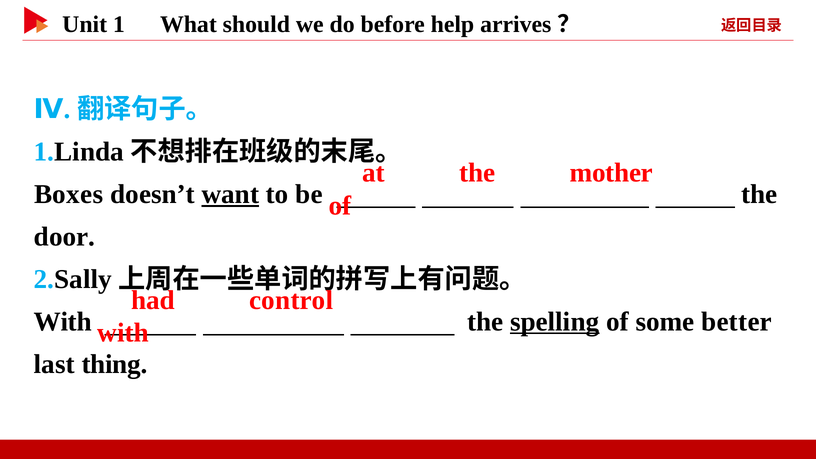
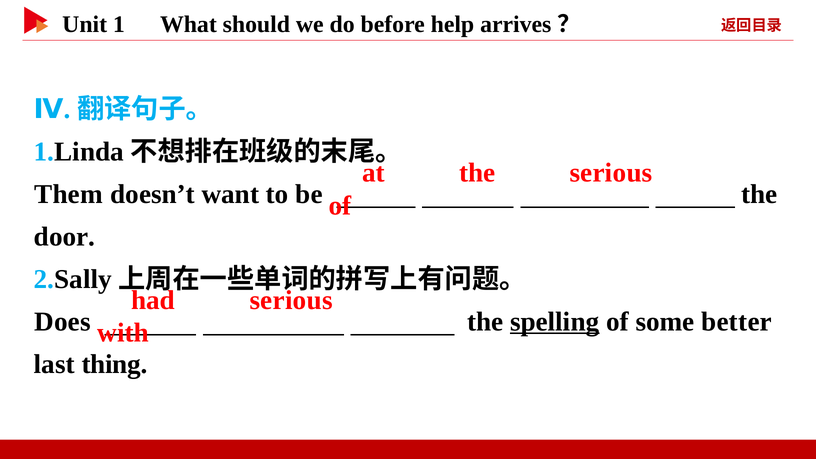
the mother: mother -> serious (611, 173)
Boxes: Boxes -> Them (69, 194)
want underline: present -> none (230, 194)
had control: control -> serious (291, 300)
With: With -> Does (63, 322)
